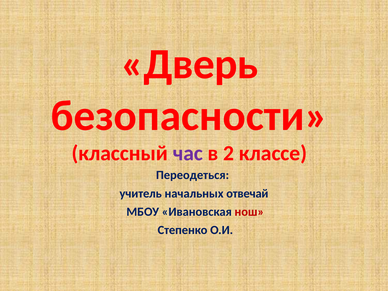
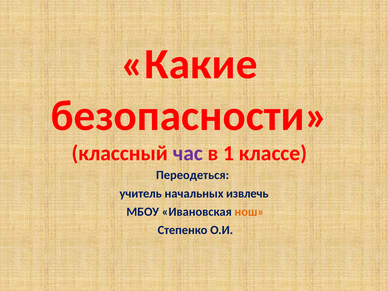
Дверь: Дверь -> Какие (189, 64)
2: 2 -> 1 (229, 153)
отвечай: отвечай -> извлечь (247, 193)
нош colour: red -> orange (249, 212)
